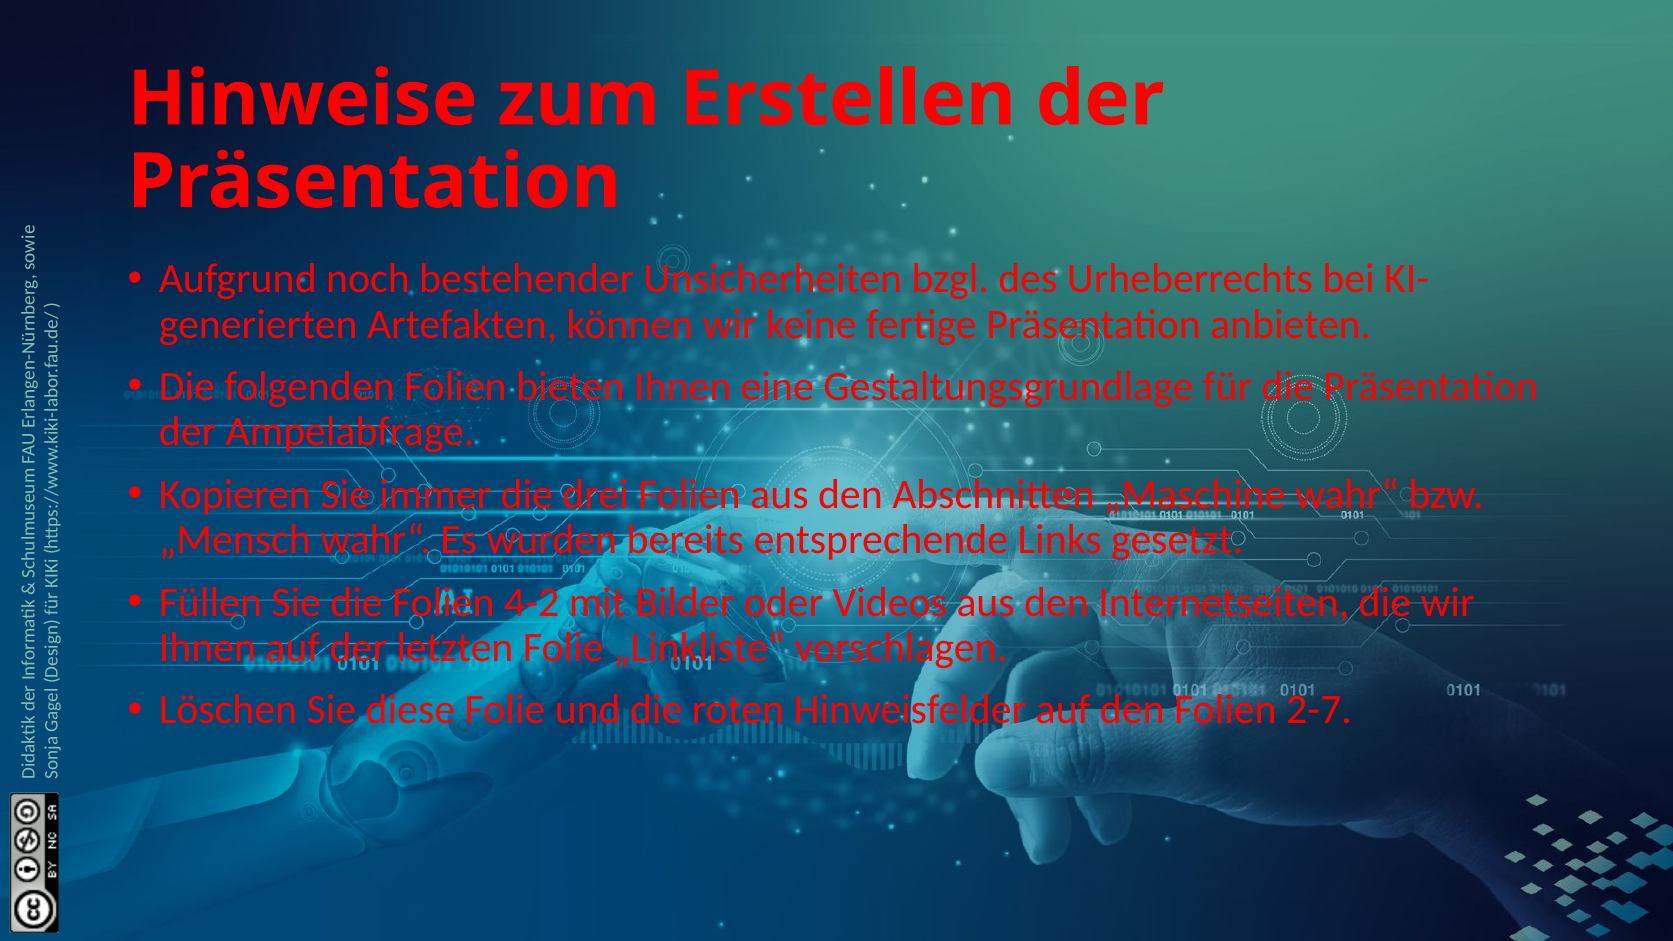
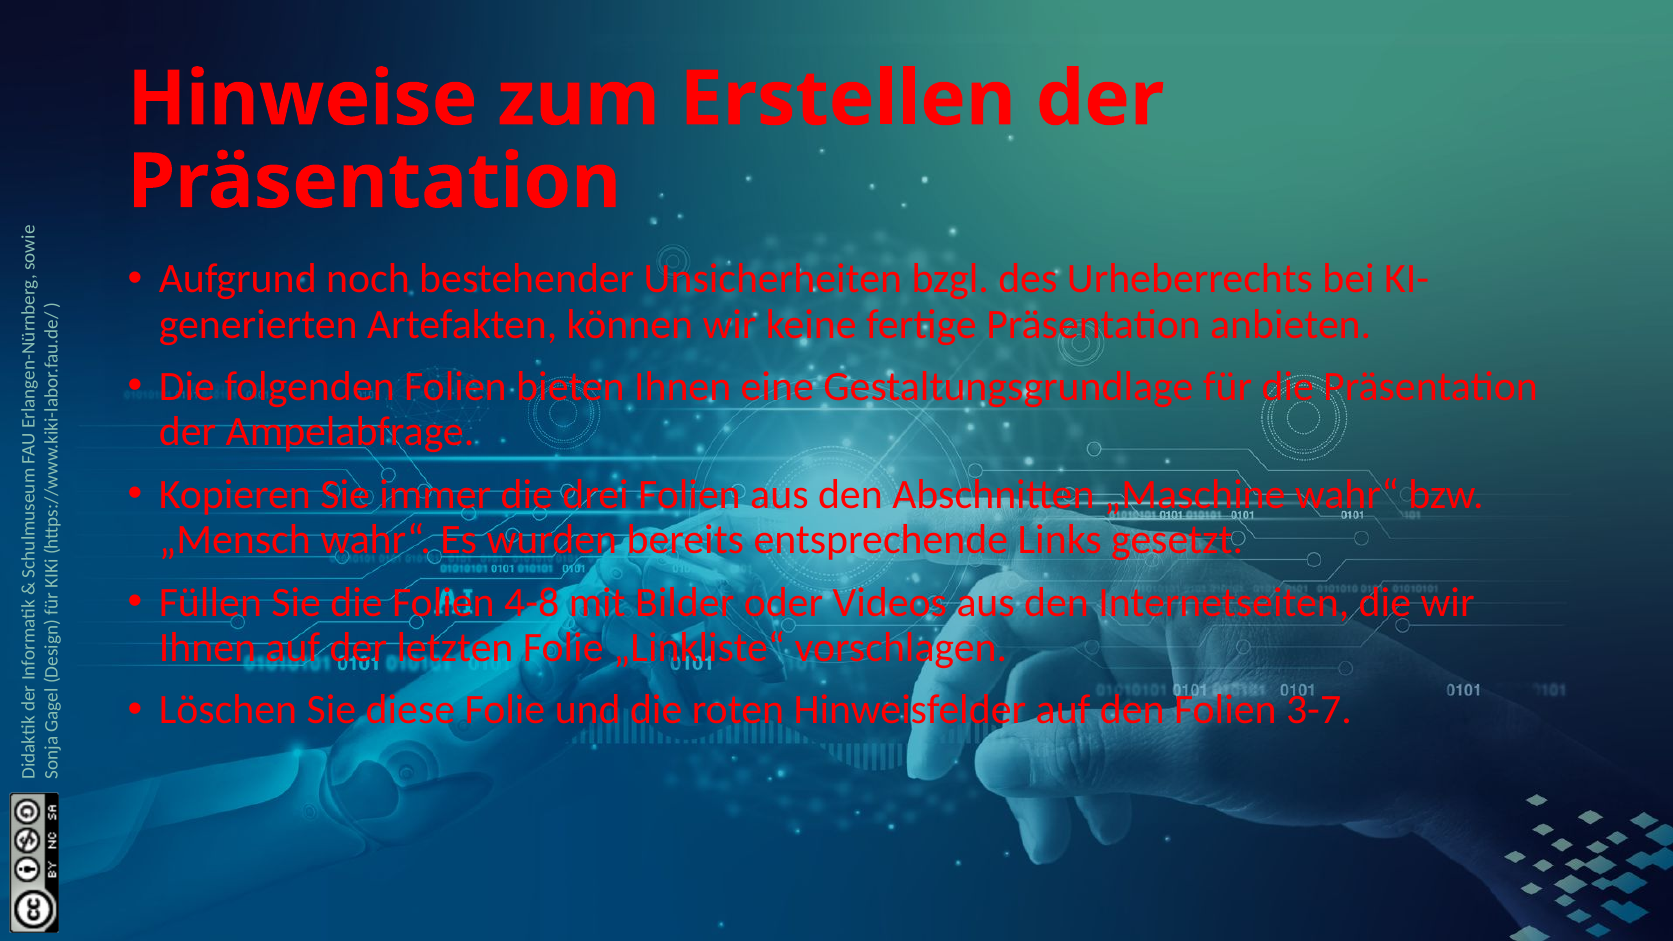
4-2: 4-2 -> 4-8 (532, 602)
2-7: 2-7 -> 3-7 (1319, 710)
